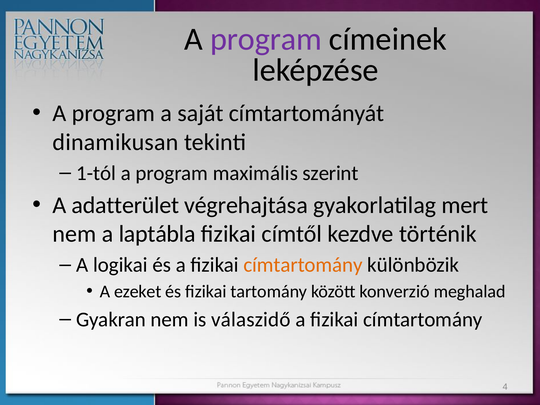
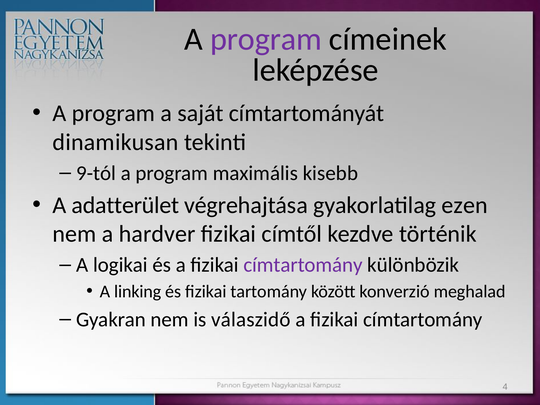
1-tól: 1-tól -> 9-tól (96, 173)
szerint: szerint -> kisebb (330, 173)
mert: mert -> ezen (465, 205)
laptábla: laptábla -> hardver (157, 234)
címtartomány colour: orange -> purple (303, 265)
ezeket: ezeket -> linking (138, 292)
